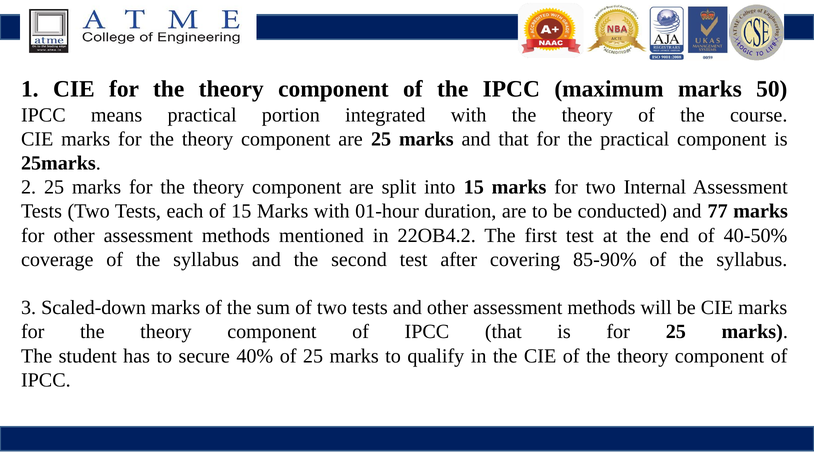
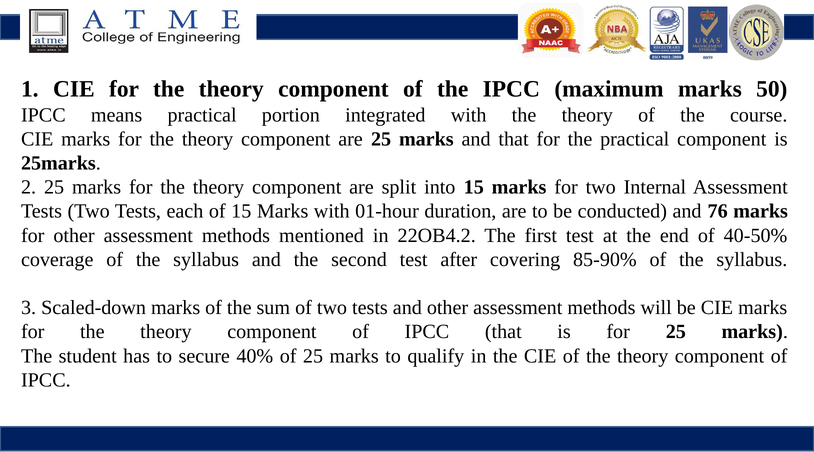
77: 77 -> 76 (718, 211)
